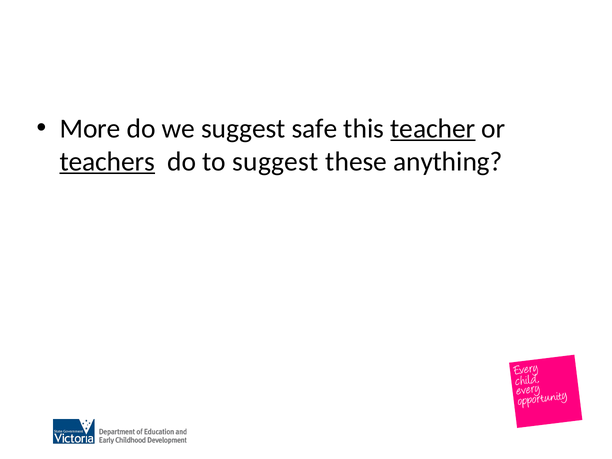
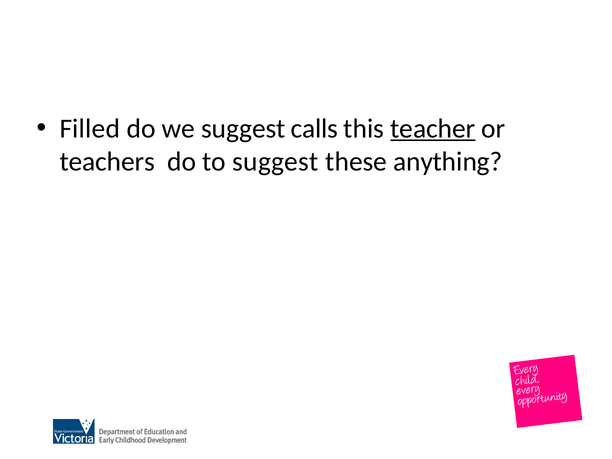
More: More -> Filled (90, 129)
safe: safe -> calls (315, 129)
teachers underline: present -> none (107, 162)
